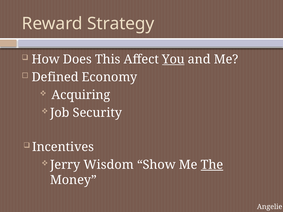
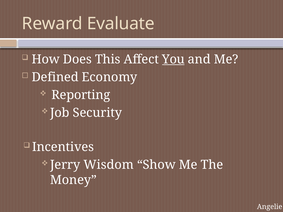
Strategy: Strategy -> Evaluate (121, 24)
Acquiring: Acquiring -> Reporting (81, 95)
The underline: present -> none (212, 165)
